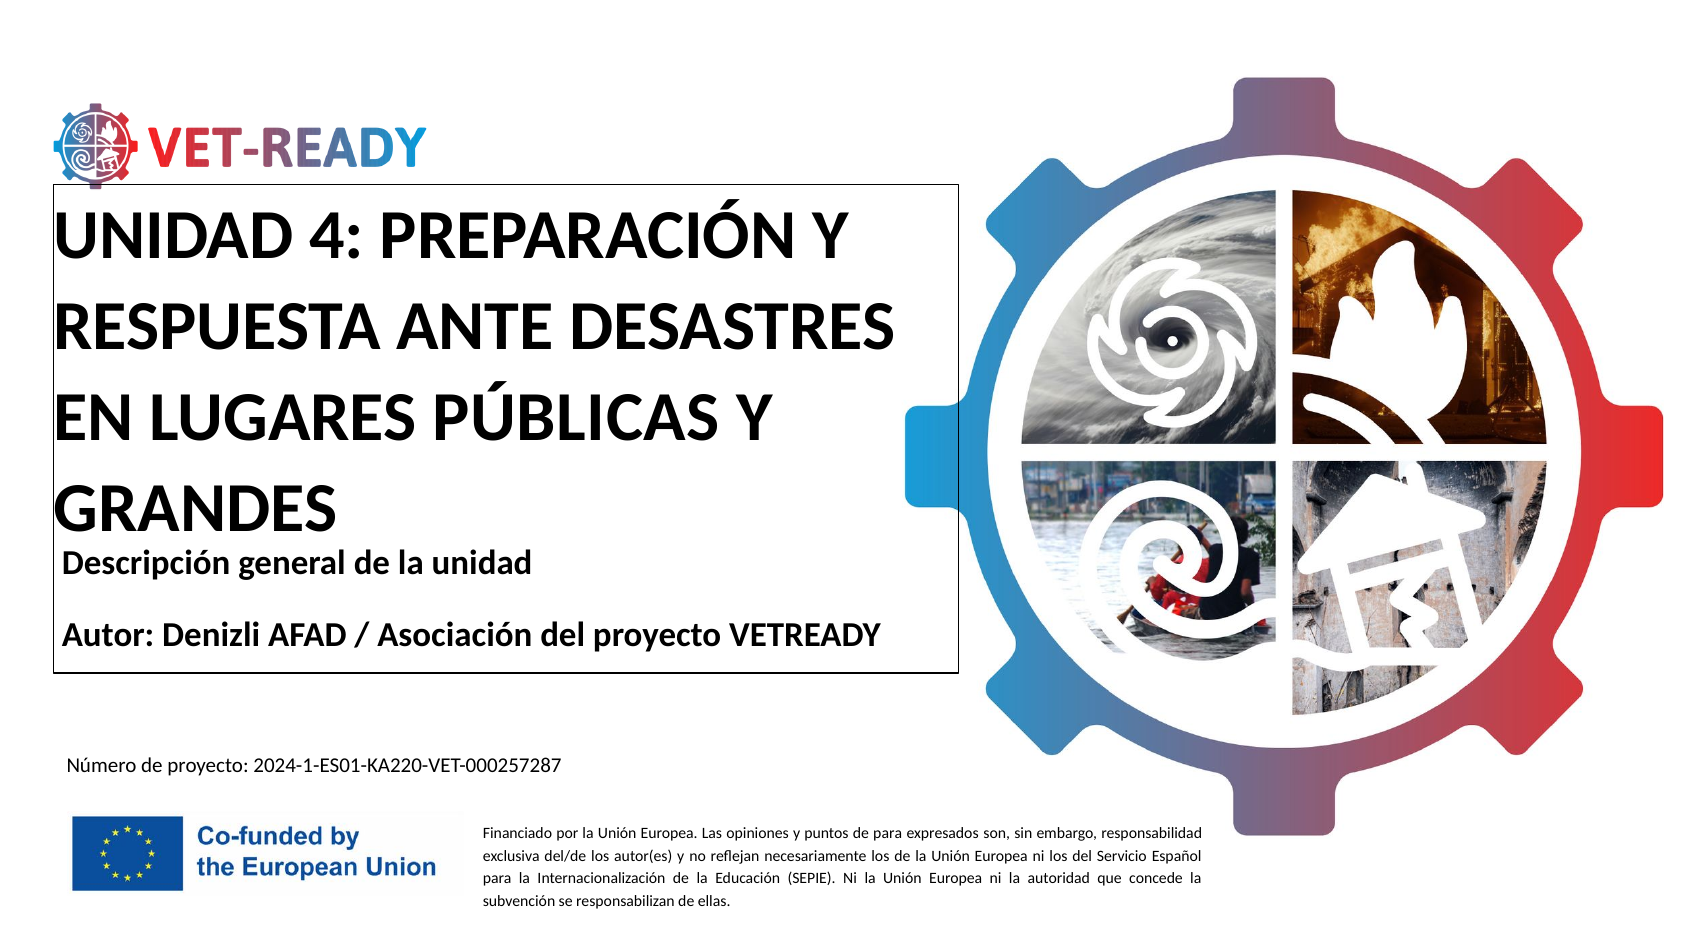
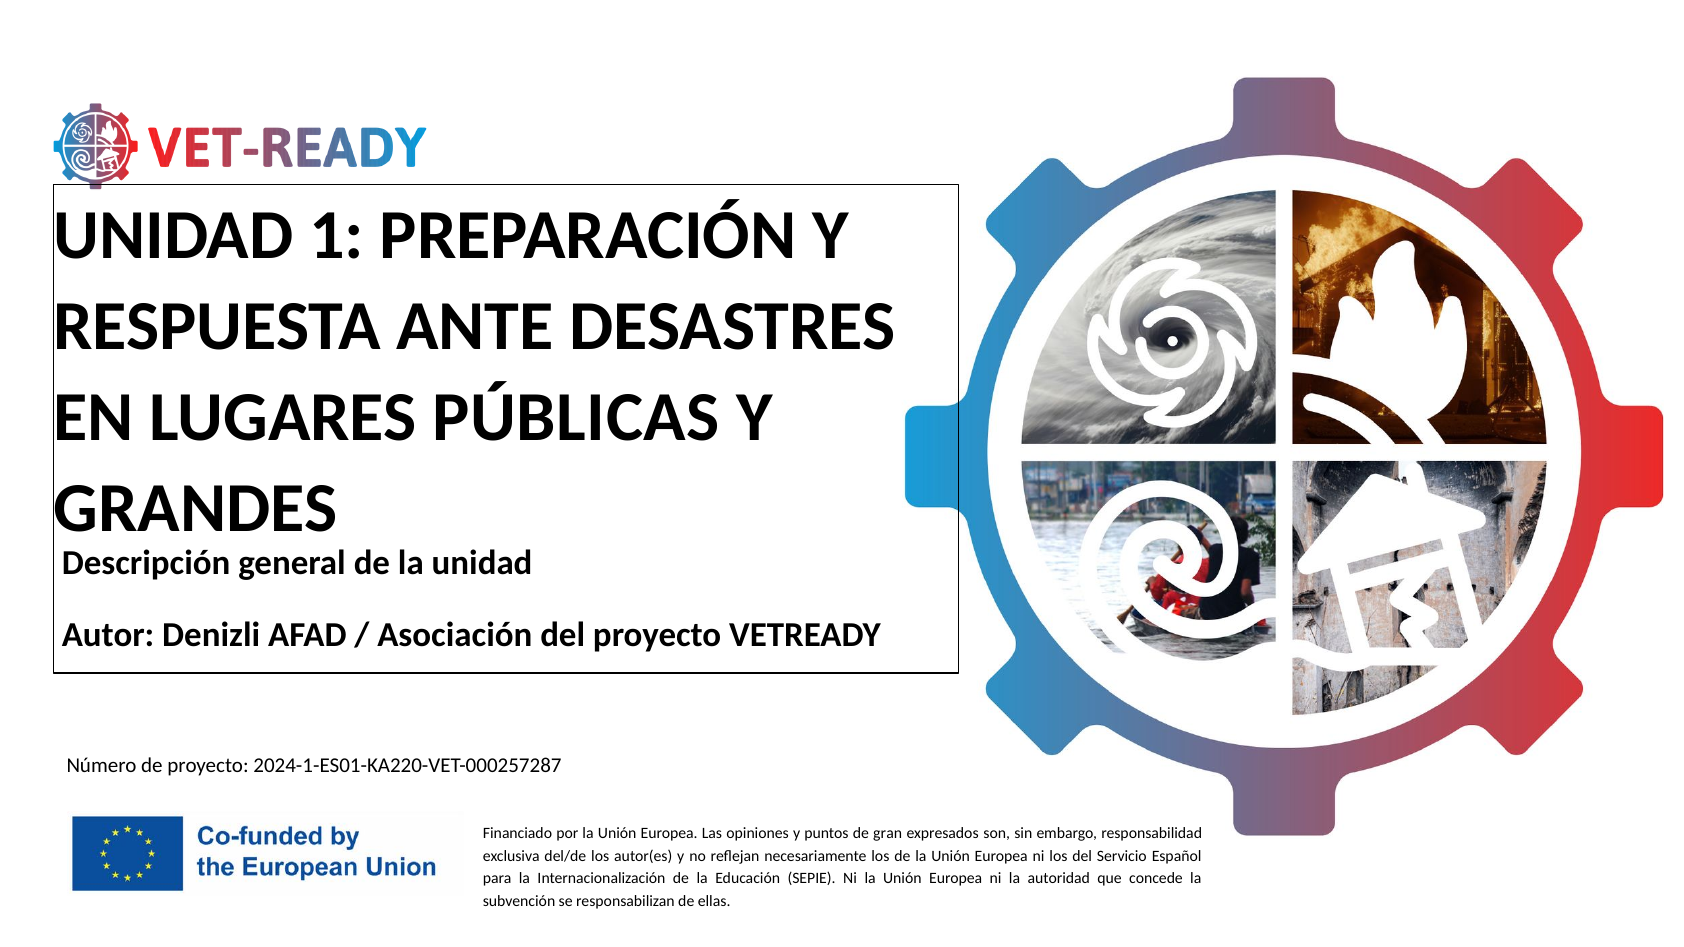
4: 4 -> 1 (337, 236)
de para: para -> gran (888, 833)
